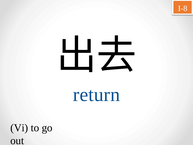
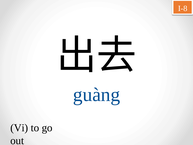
return: return -> guàng (97, 95)
